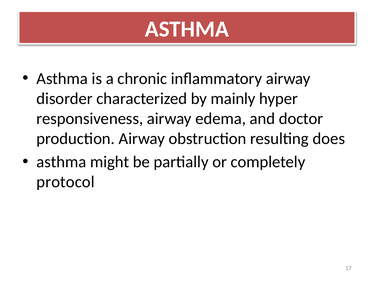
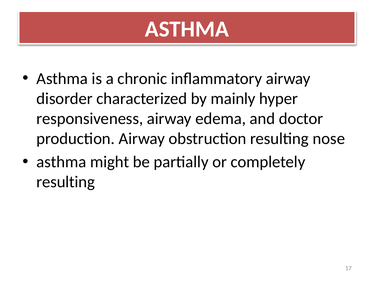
does: does -> nose (329, 138)
protocol: protocol -> resulting (66, 182)
